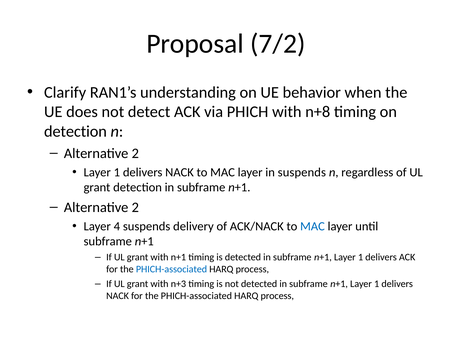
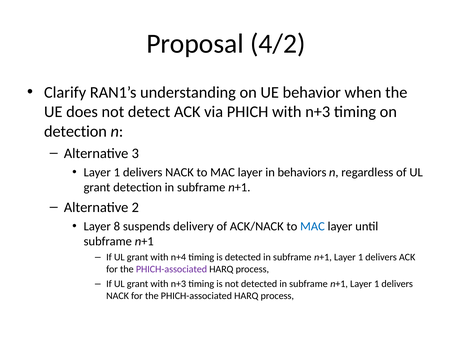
7/2: 7/2 -> 4/2 (278, 44)
PHICH with n+8: n+8 -> n+3 (318, 112)
2: 2 -> 3 (135, 153)
in suspends: suspends -> behaviors (302, 172)
4: 4 -> 8 (117, 226)
with n+1: n+1 -> n+4 (178, 257)
PHICH-associated colour: blue -> purple (172, 269)
